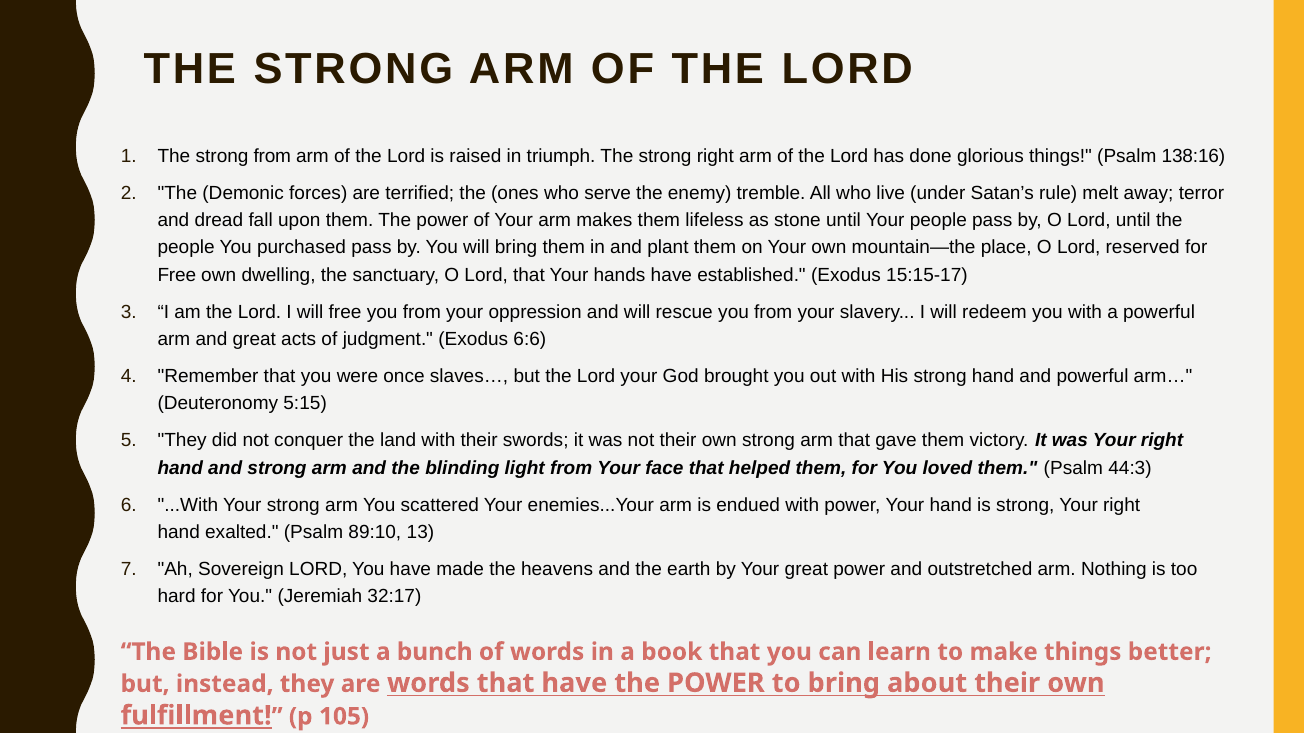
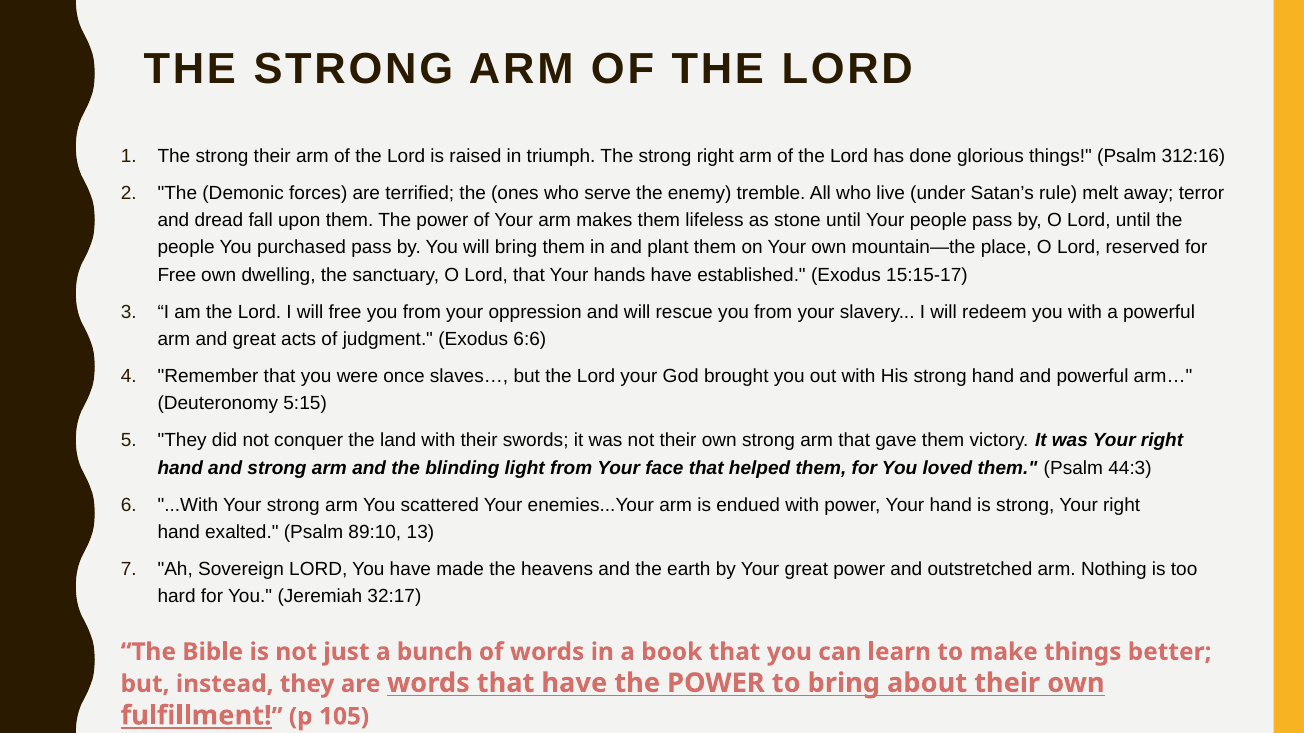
strong from: from -> their (272, 156)
138:16: 138:16 -> 312:16 (1193, 156)
